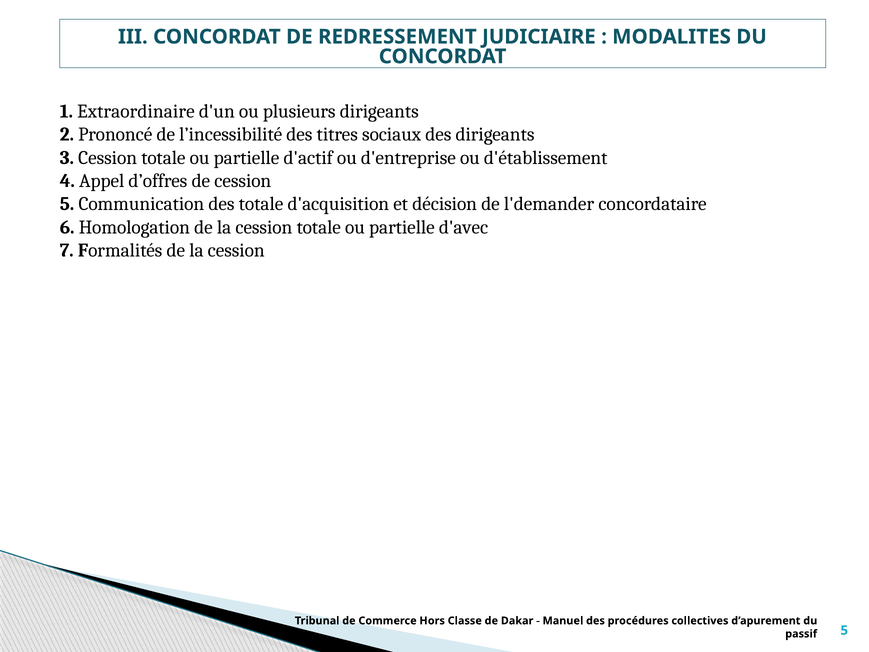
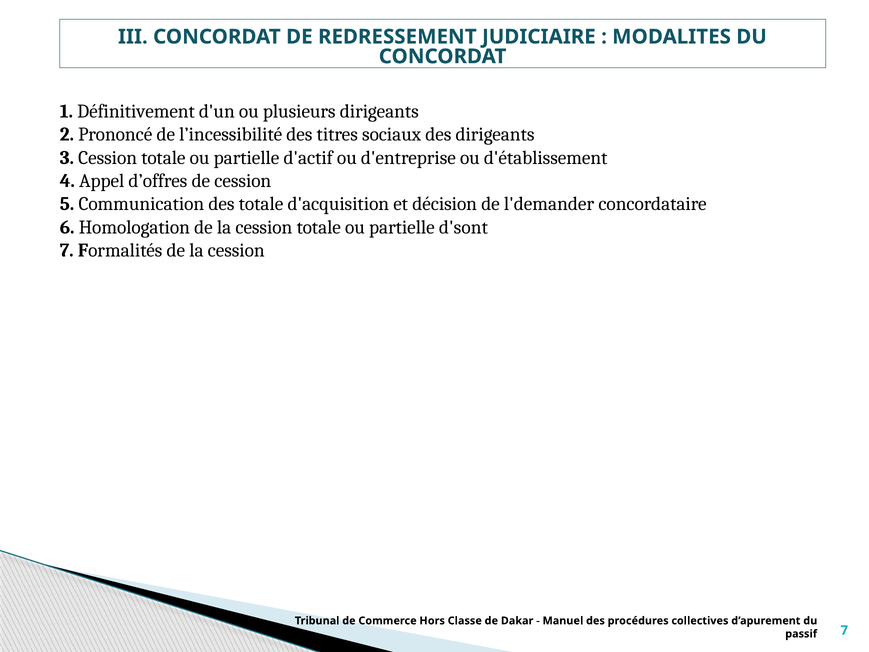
Extraordinaire: Extraordinaire -> Définitivement (136, 111)
d'avec: d'avec -> d'sont (463, 227)
passif 5: 5 -> 7 (844, 630)
